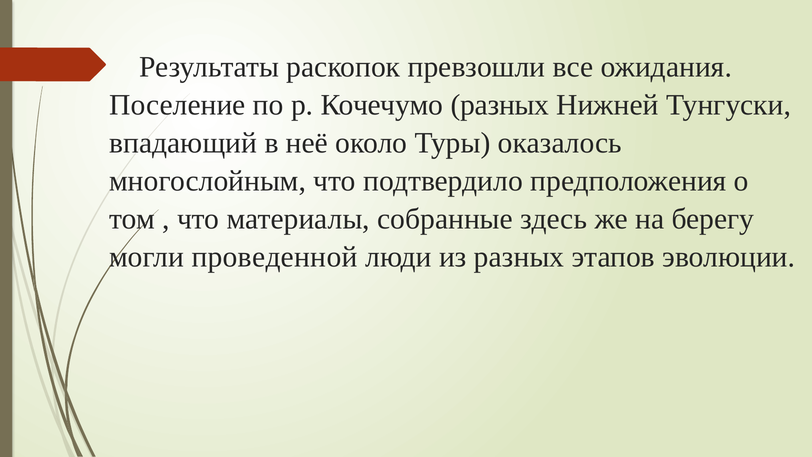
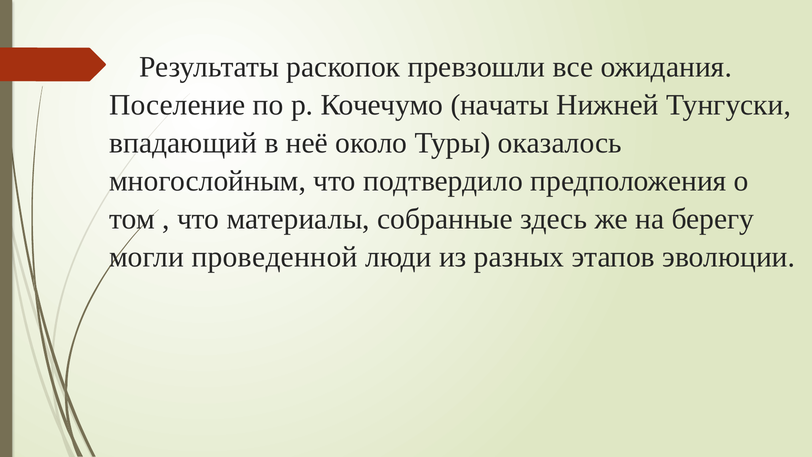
Кочечумо разных: разных -> начаты (500, 105)
